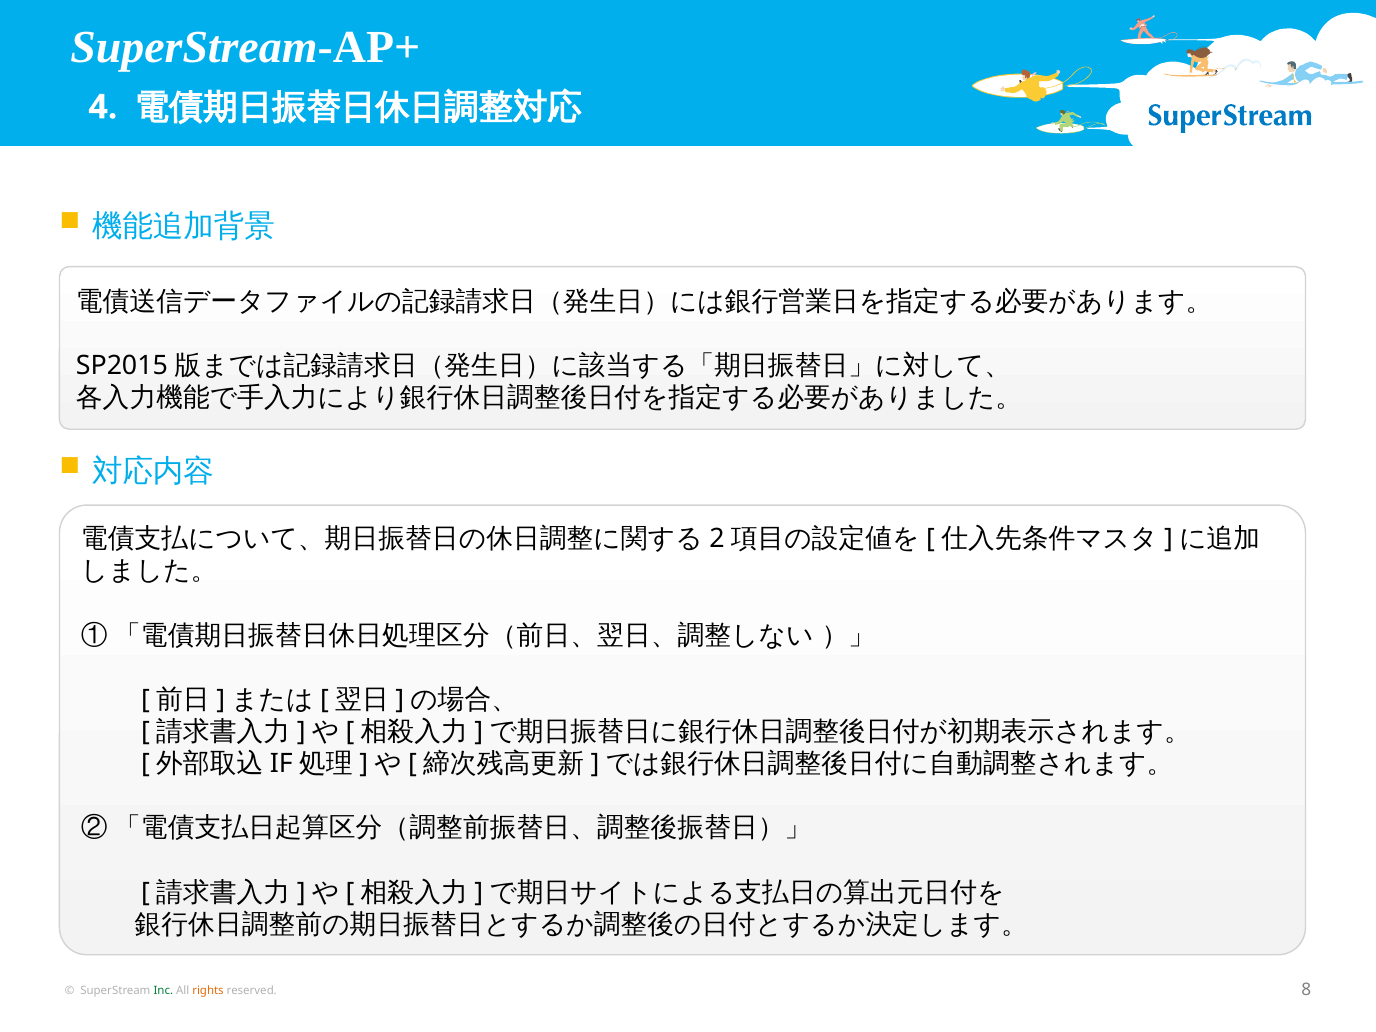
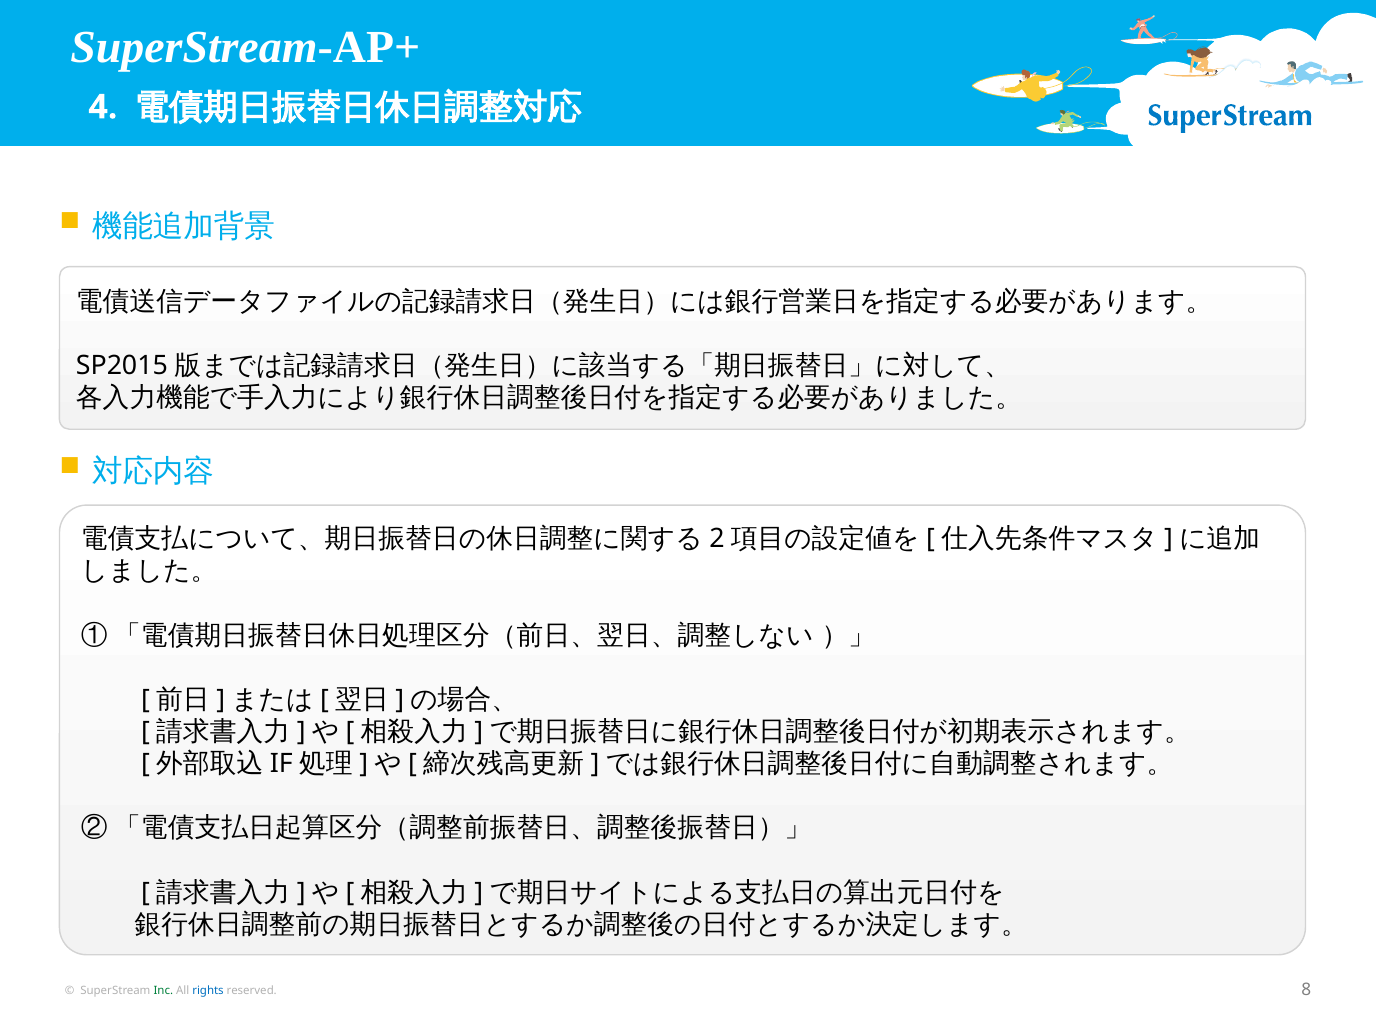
rights colour: orange -> blue (208, 991)
